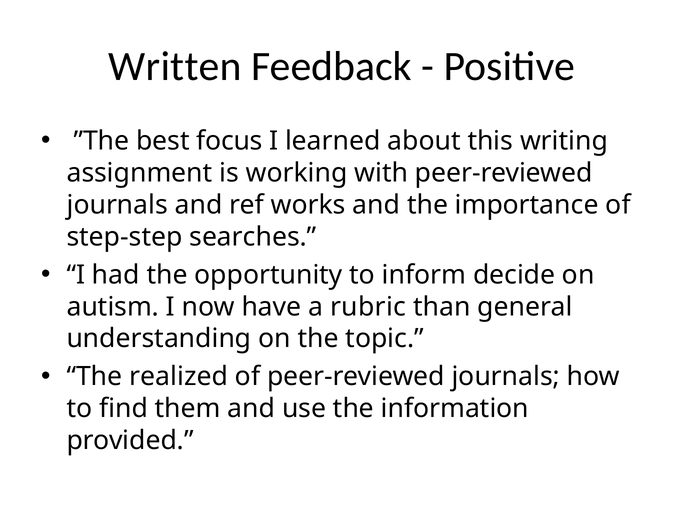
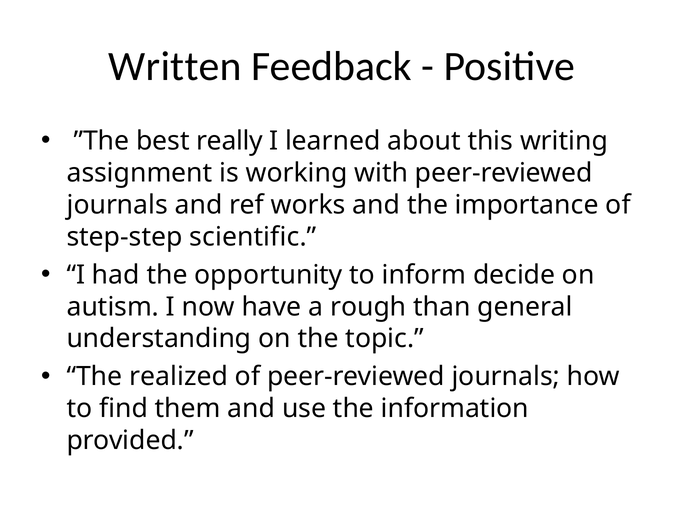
focus: focus -> really (230, 141)
searches: searches -> scientific (253, 237)
rubric: rubric -> rough (368, 307)
